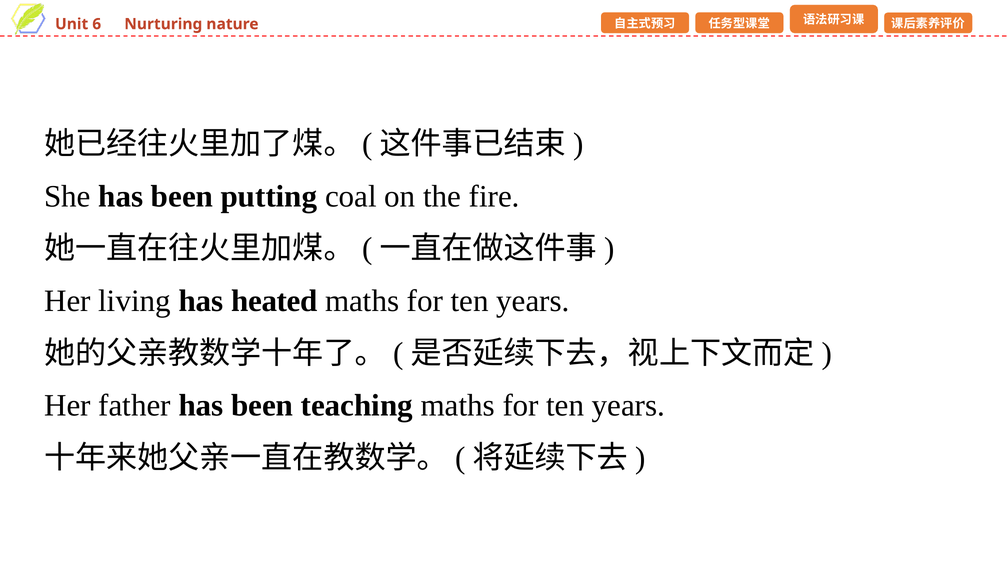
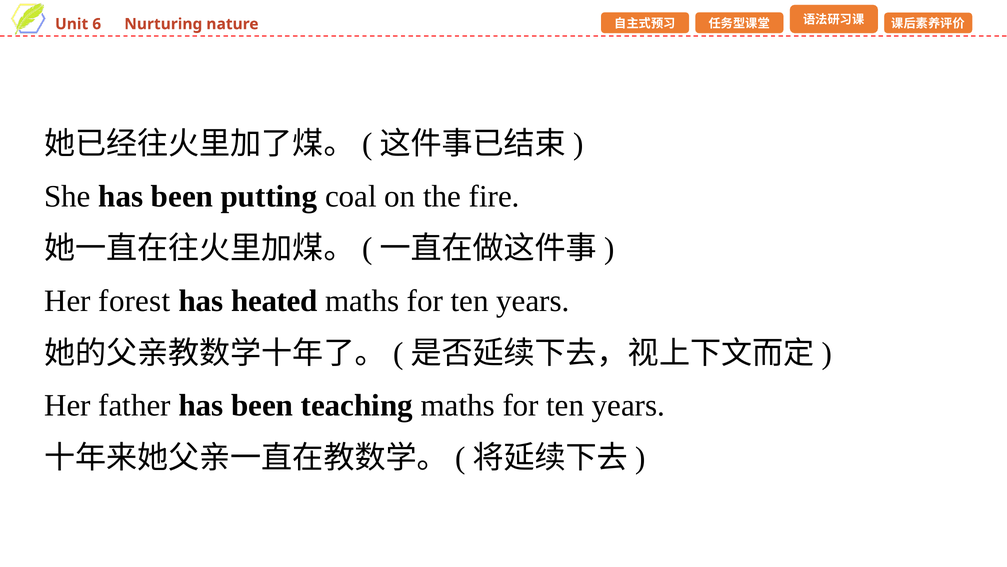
living: living -> forest (134, 301)
